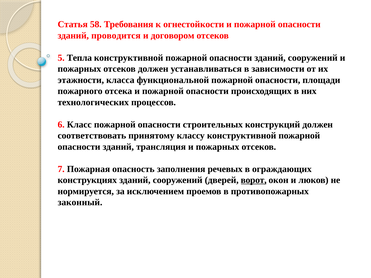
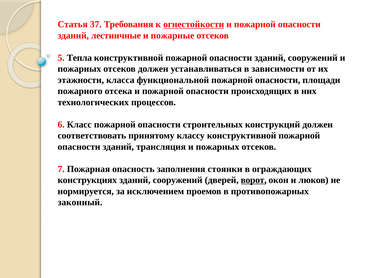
58: 58 -> 37 (96, 24)
огнестойкости underline: none -> present (194, 24)
проводится: проводится -> лестничные (116, 36)
договором: договором -> пожарные (173, 36)
речевых: речевых -> стоянки (225, 169)
